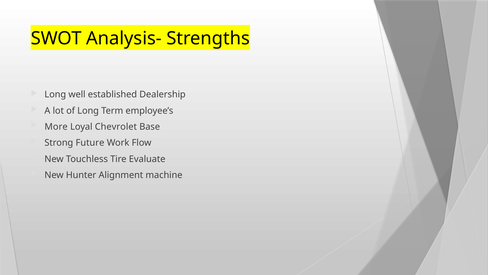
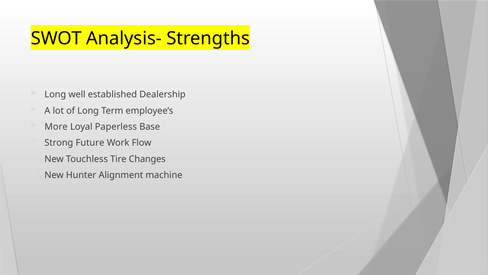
Chevrolet: Chevrolet -> Paperless (116, 127)
Evaluate: Evaluate -> Changes (147, 159)
